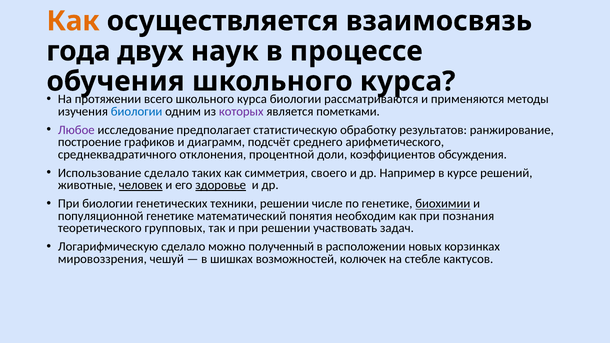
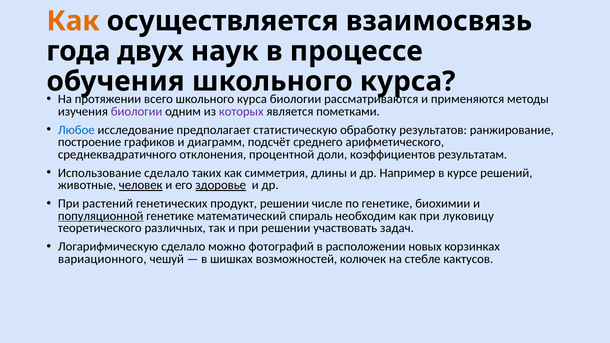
биологии colour: blue -> purple (137, 111)
Любое colour: purple -> blue (76, 130)
обсуждения: обсуждения -> результатам (473, 154)
своего: своего -> длины (329, 173)
При биологии: биологии -> растений (108, 204)
техники: техники -> продукт (234, 204)
биохимии underline: present -> none (443, 204)
популяционной underline: none -> present (101, 216)
понятия: понятия -> спираль (311, 216)
познания: познания -> луковицу (468, 216)
групповых: групповых -> различных (175, 228)
полученный: полученный -> фотографий (281, 247)
мировоззрения: мировоззрения -> вариационного (102, 259)
